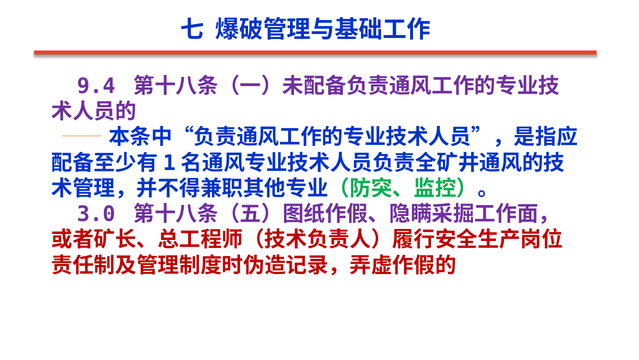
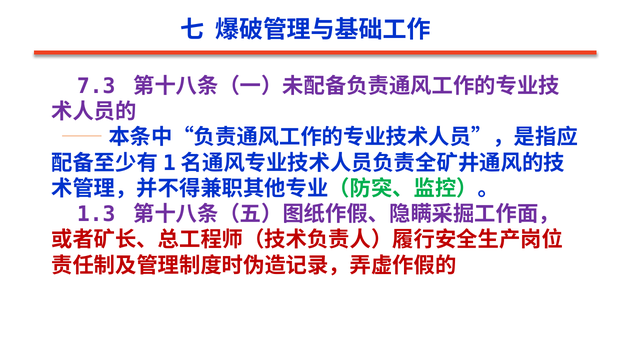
9.4: 9.4 -> 7.3 (96, 86)
3.0: 3.0 -> 1.3 (96, 214)
